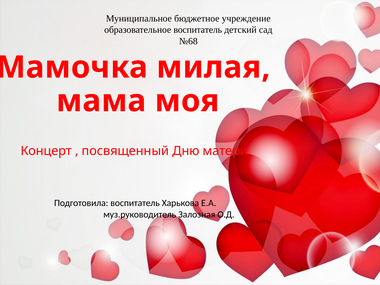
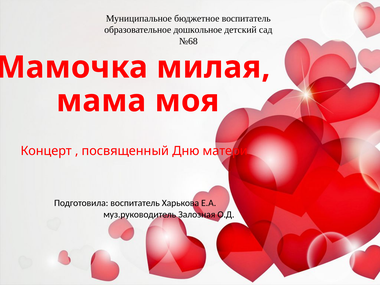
бюджетное учреждение: учреждение -> воспитатель (246, 18)
образовательное воспитатель: воспитатель -> дошкольное (198, 30)
